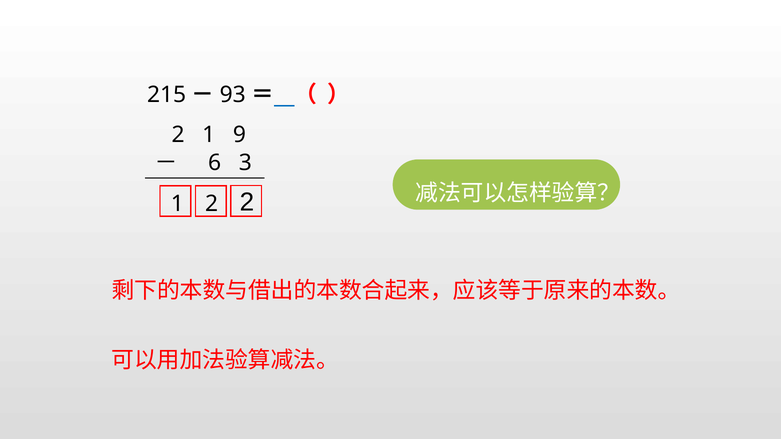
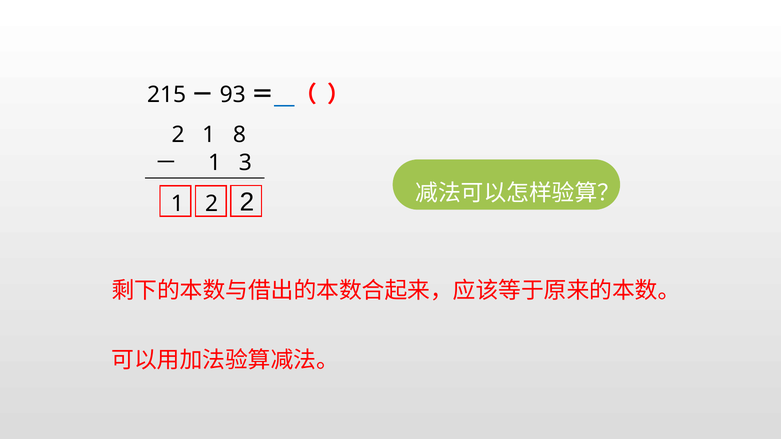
9: 9 -> 8 (239, 135)
6: 6 -> 1 (215, 163)
